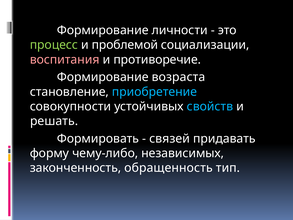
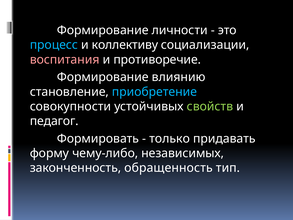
процесс colour: light green -> light blue (54, 45)
проблемой: проблемой -> коллективу (125, 45)
возраста: возраста -> влиянию (179, 77)
свойств colour: light blue -> light green (210, 106)
решать: решать -> педагог (54, 121)
связей: связей -> только (170, 138)
